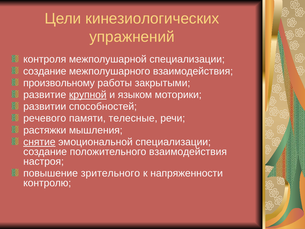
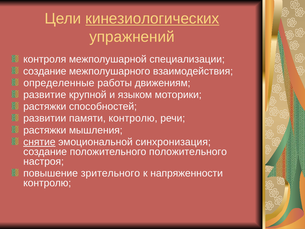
кинезиологических underline: none -> present (152, 19)
произвольному: произвольному -> определенные (59, 83)
закрытыми: закрытыми -> движениям (163, 83)
крупной underline: present -> none (88, 95)
развитии: развитии -> растяжки (45, 106)
речевого: речевого -> развитии (45, 118)
памяти телесные: телесные -> контролю (133, 118)
эмоциональной специализации: специализации -> синхронизация (173, 142)
положительного взаимодействия: взаимодействия -> положительного (188, 152)
